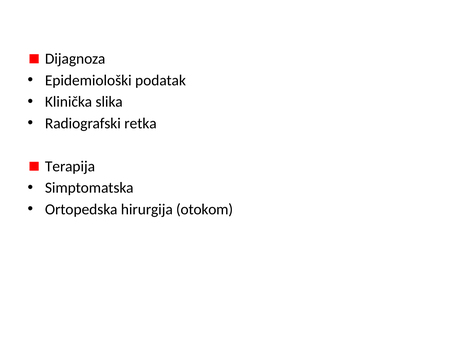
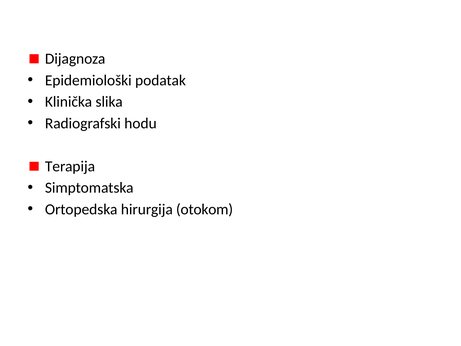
retka: retka -> hodu (140, 123)
